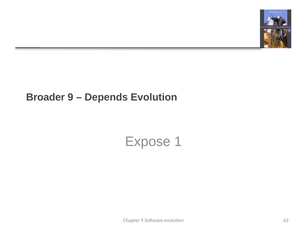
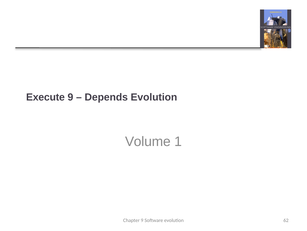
Broader: Broader -> Execute (45, 97)
Expose: Expose -> Volume (148, 141)
